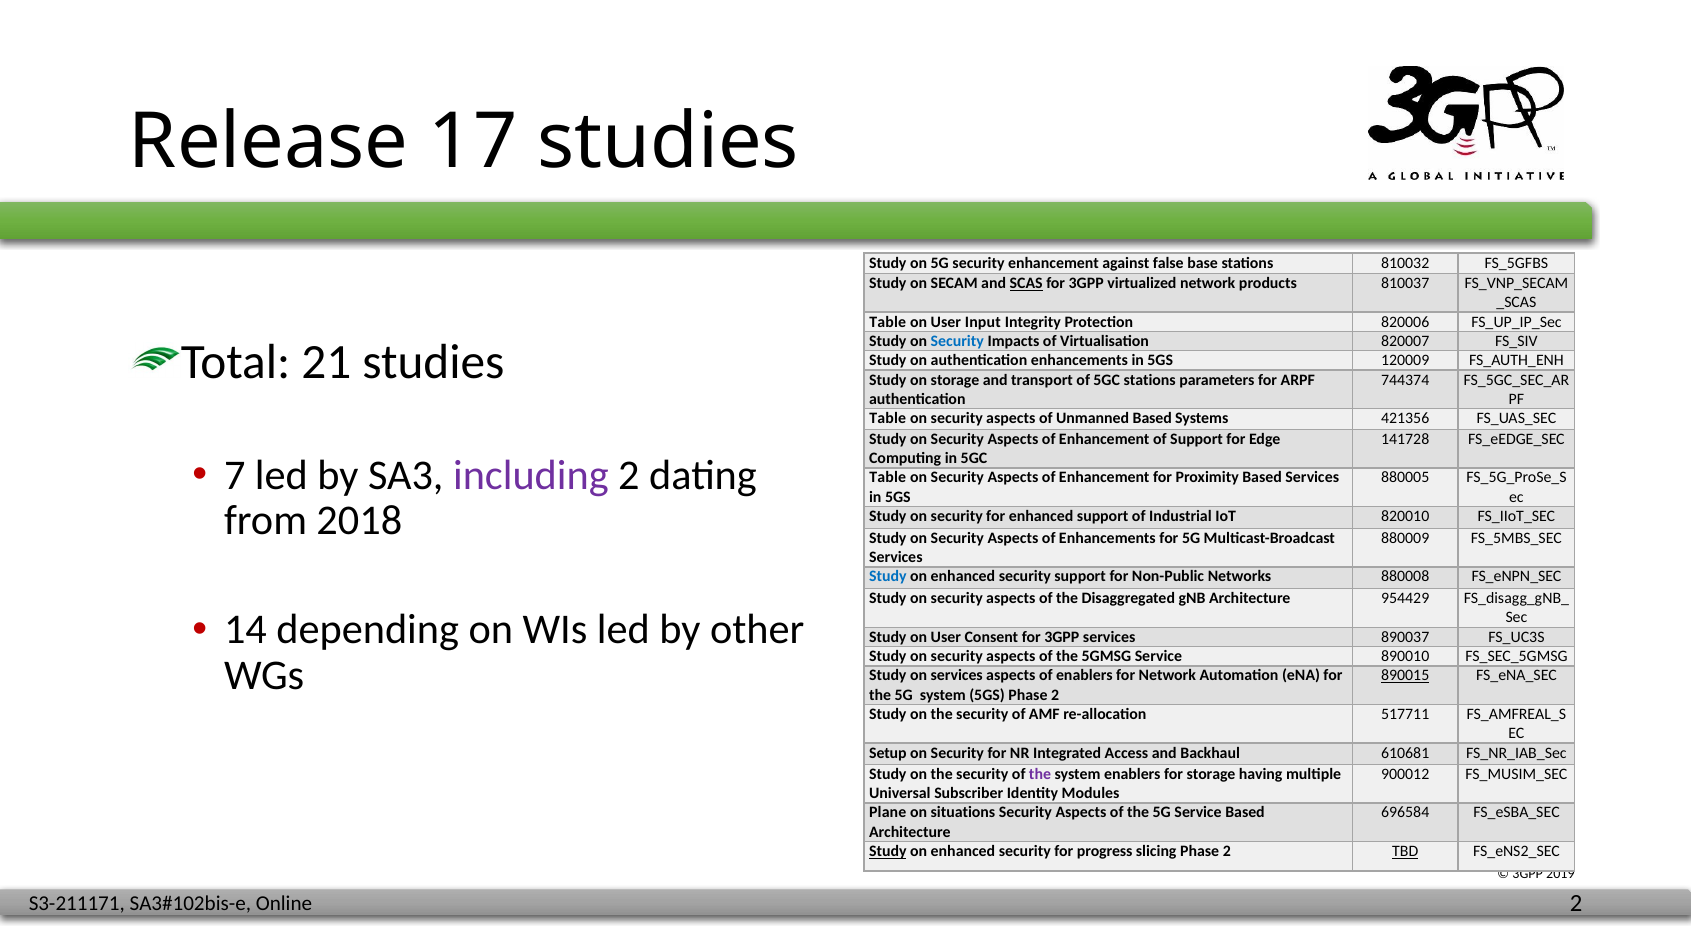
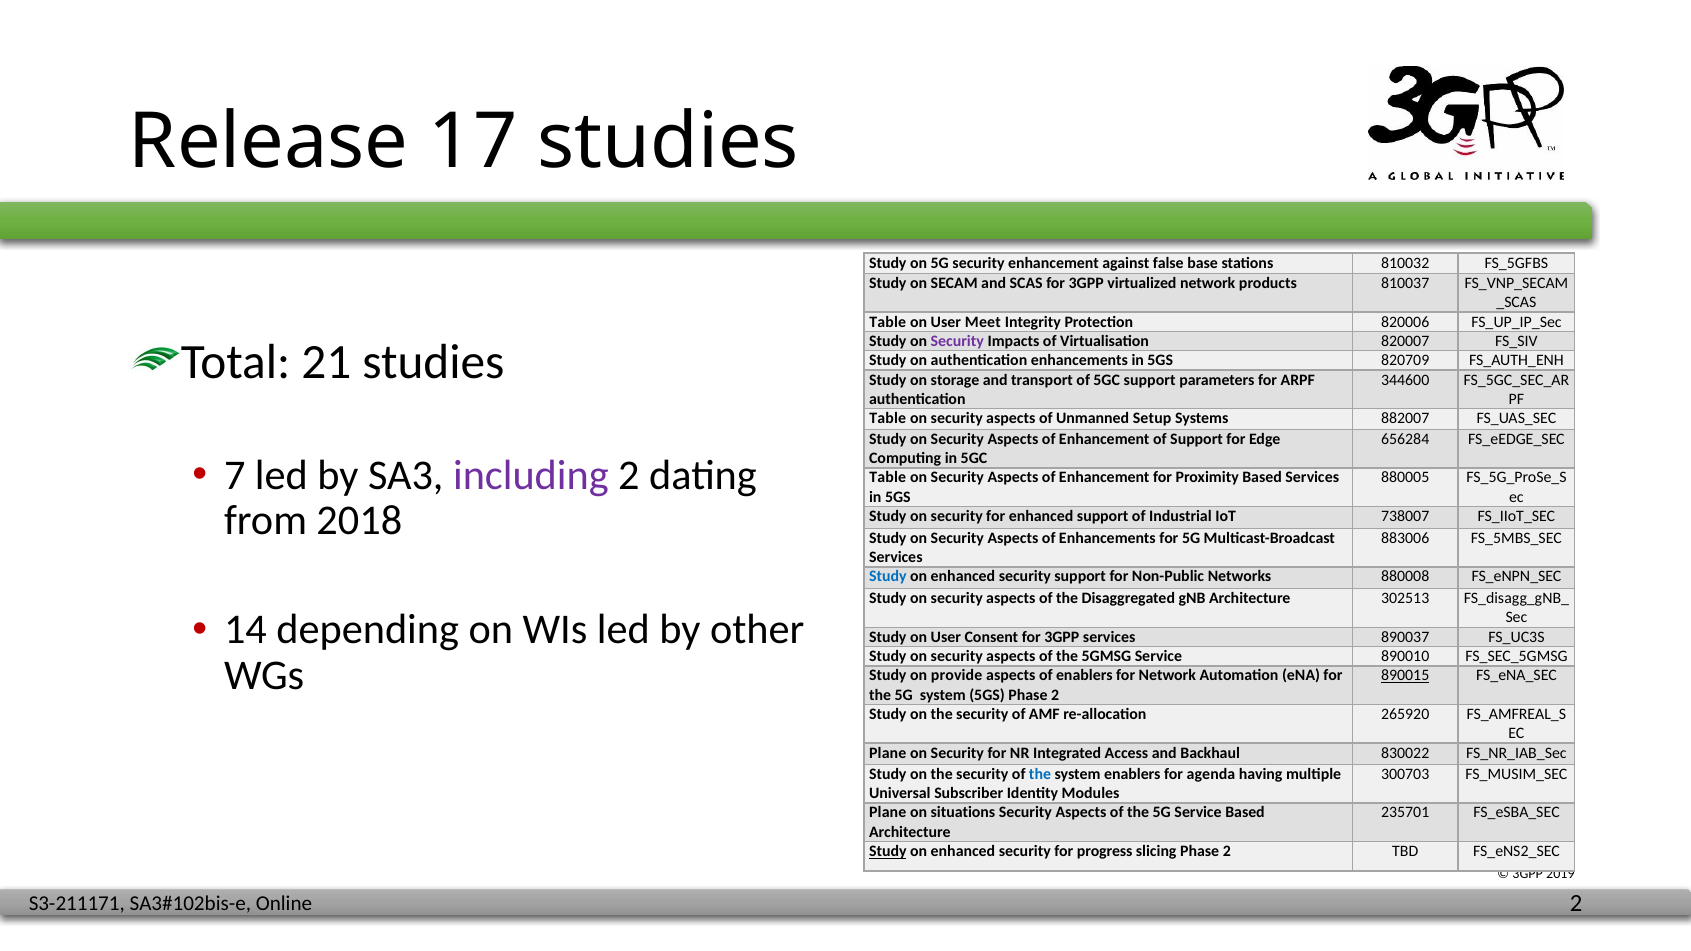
SCAS underline: present -> none (1026, 283)
Input: Input -> Meet (983, 322)
Security colour: blue -> purple (957, 341)
120009: 120009 -> 820709 (1405, 361)
5GC stations: stations -> support (1150, 380)
744374: 744374 -> 344600 (1405, 380)
Unmanned Based: Based -> Setup (1152, 418)
421356: 421356 -> 882007 (1405, 418)
141728: 141728 -> 656284 (1405, 439)
820010: 820010 -> 738007 (1405, 516)
880009: 880009 -> 883006 (1405, 538)
954429: 954429 -> 302513 (1405, 599)
on services: services -> provide (957, 676)
517711: 517711 -> 265920 (1405, 714)
Setup: Setup -> Plane (888, 753)
610681: 610681 -> 830022 (1405, 753)
the colour: purple -> blue (1040, 774)
for storage: storage -> agenda (1211, 774)
900012: 900012 -> 300703 (1405, 774)
696584: 696584 -> 235701 (1405, 813)
TBD underline: present -> none (1405, 851)
